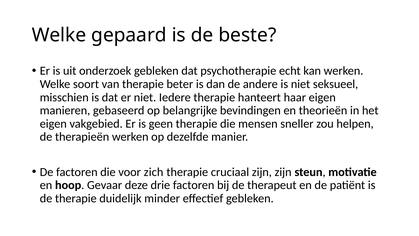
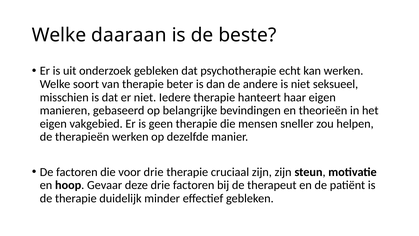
gepaard: gepaard -> daaraan (129, 35)
voor zich: zich -> drie (154, 172)
